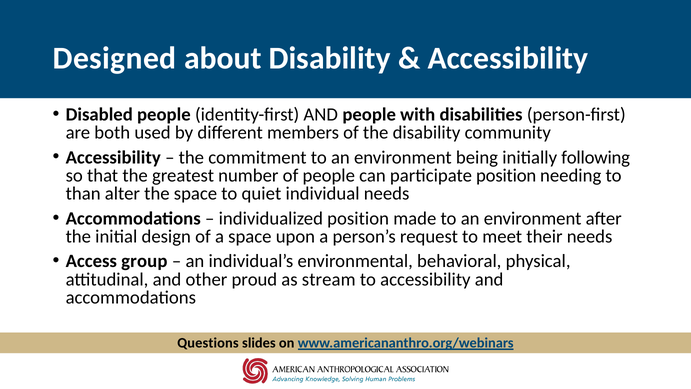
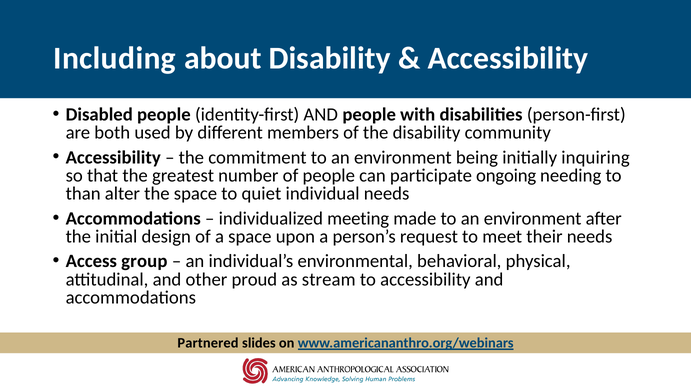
Designed: Designed -> Including (115, 58)
following: following -> inquiring (596, 157)
participate position: position -> ongoing (506, 175)
individualized position: position -> meeting (358, 218)
Questions: Questions -> Partnered (208, 343)
